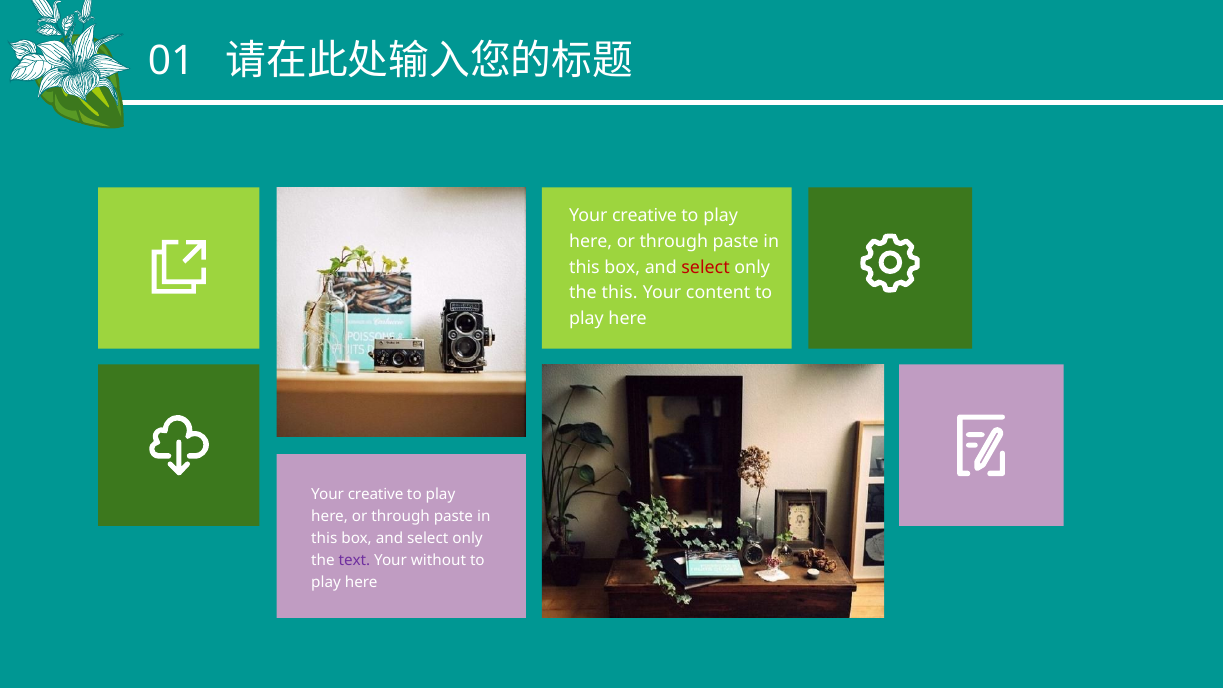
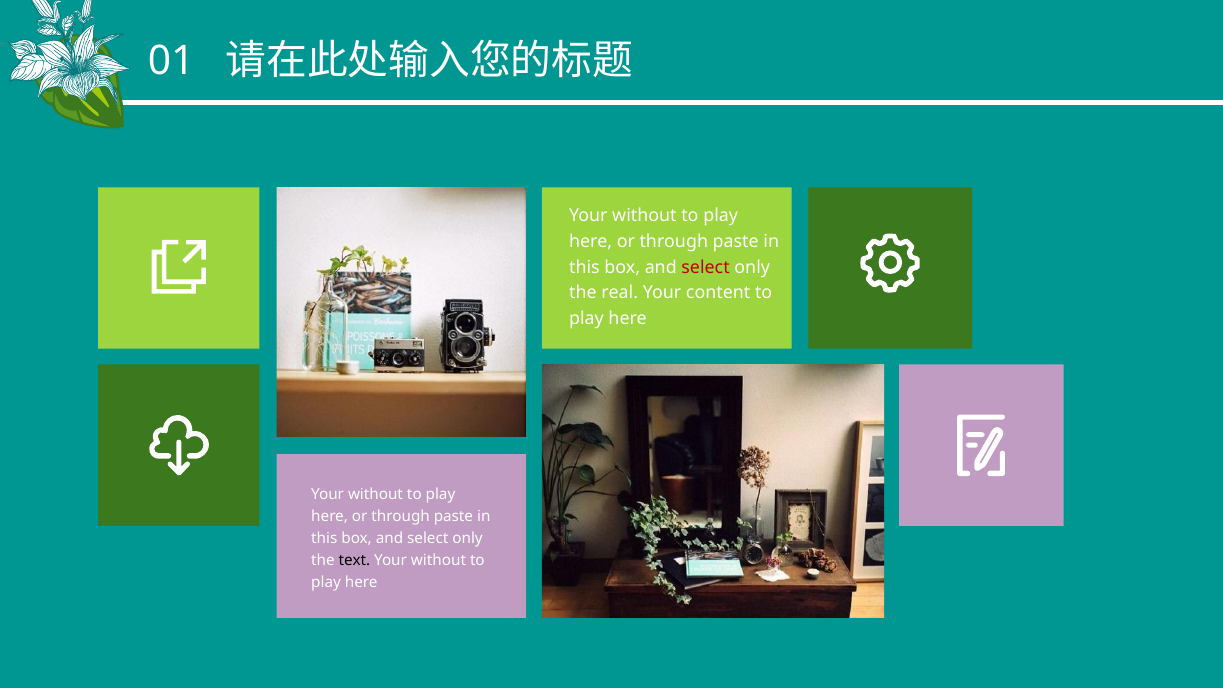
creative: creative -> without (644, 216)
the this: this -> real (620, 293)
creative: creative -> without (376, 495)
text colour: purple -> black (354, 561)
